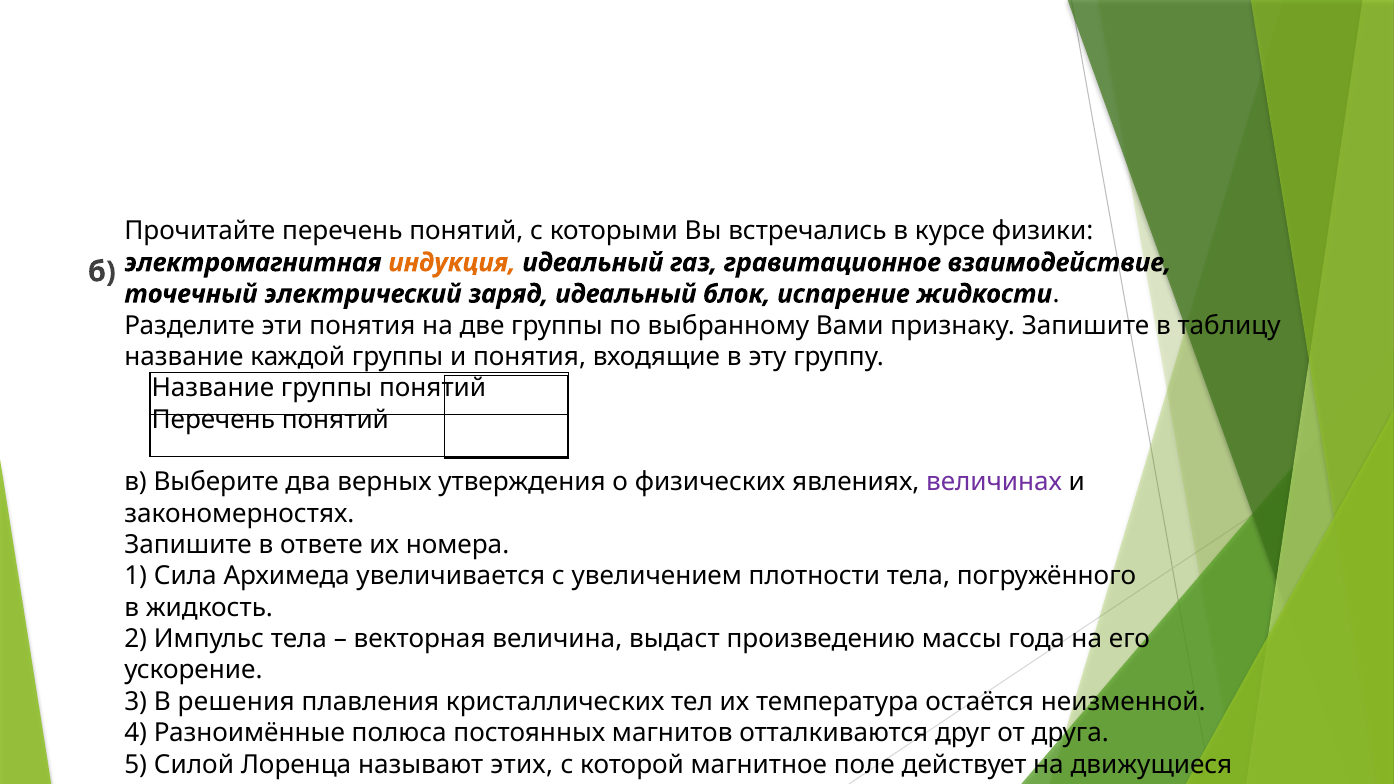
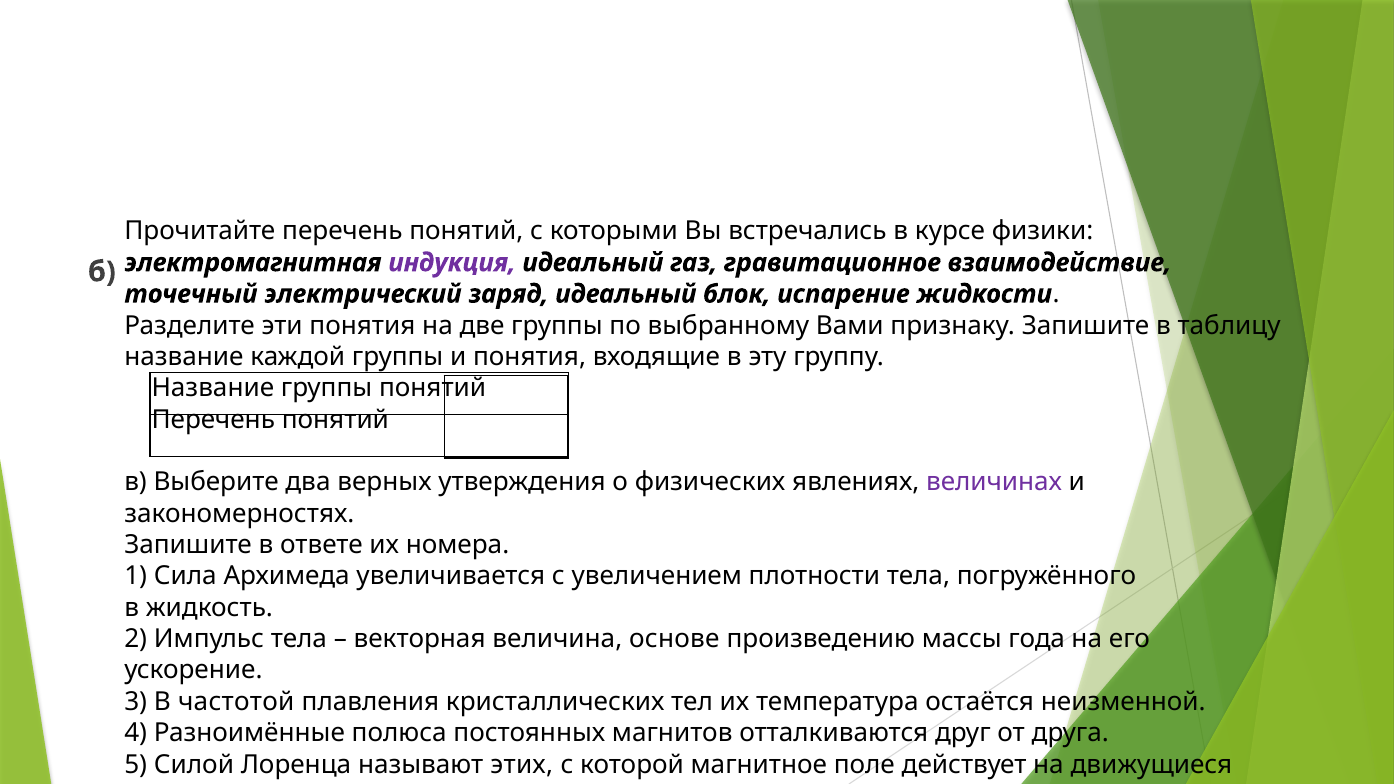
индукция colour: orange -> purple (452, 263)
выдаст: выдаст -> основе (674, 639)
решения: решения -> частотой (236, 702)
